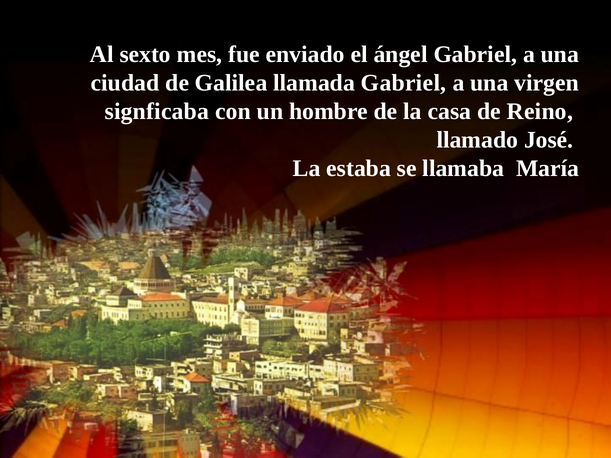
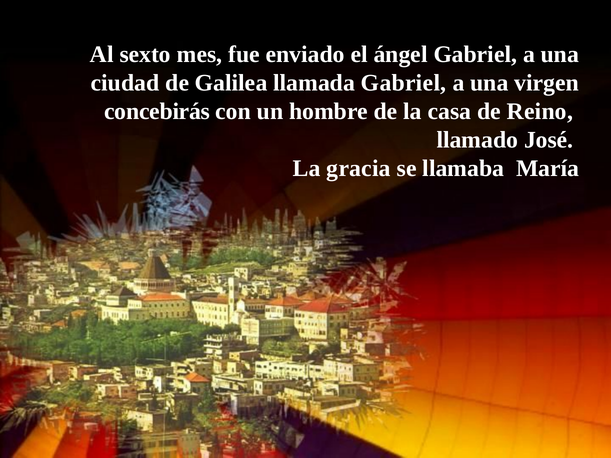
signficaba: signficaba -> concebirás (157, 112)
estaba: estaba -> gracia (359, 169)
